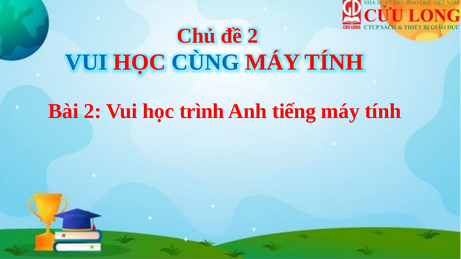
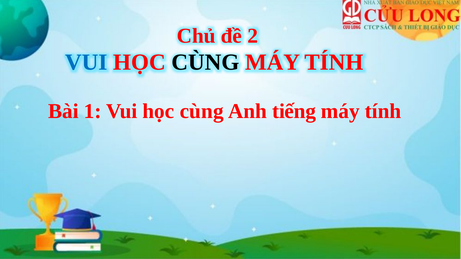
CÙNG colour: blue -> black (205, 62)
Bài 2: 2 -> 1 (93, 111)
trình: trình -> cùng (202, 111)
